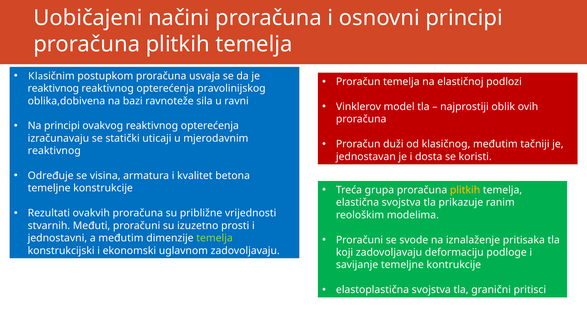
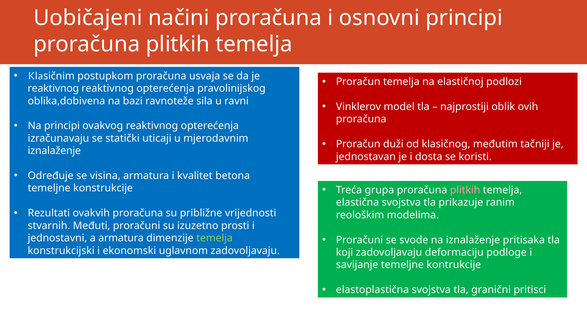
reaktivnog: reaktivnog -> iznalaženje (54, 151)
plitkih colour: yellow -> pink (465, 190)
a međutim: međutim -> armatura (121, 238)
